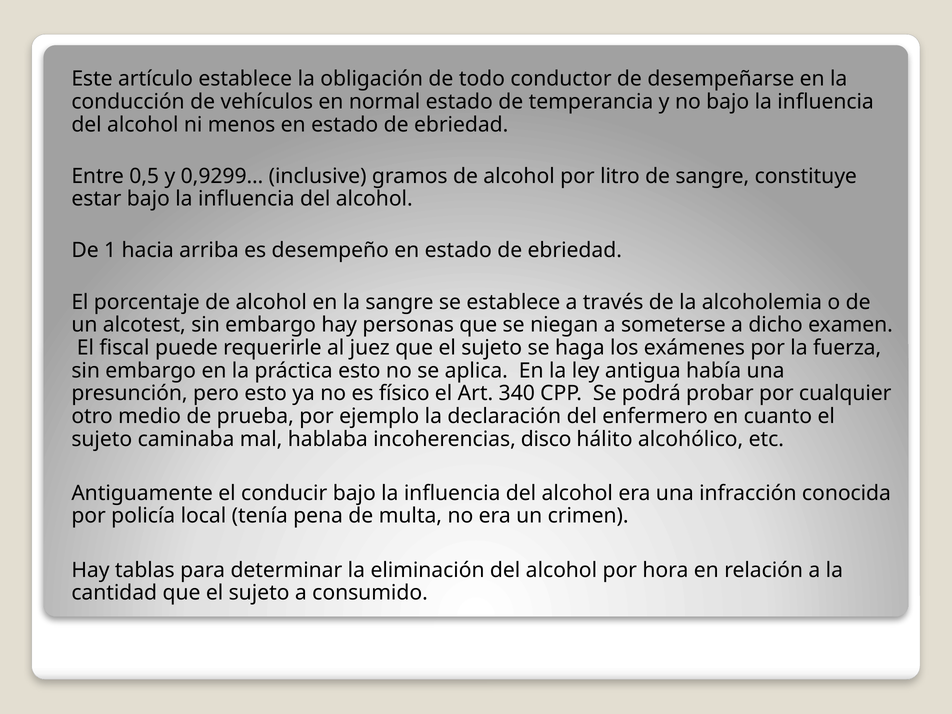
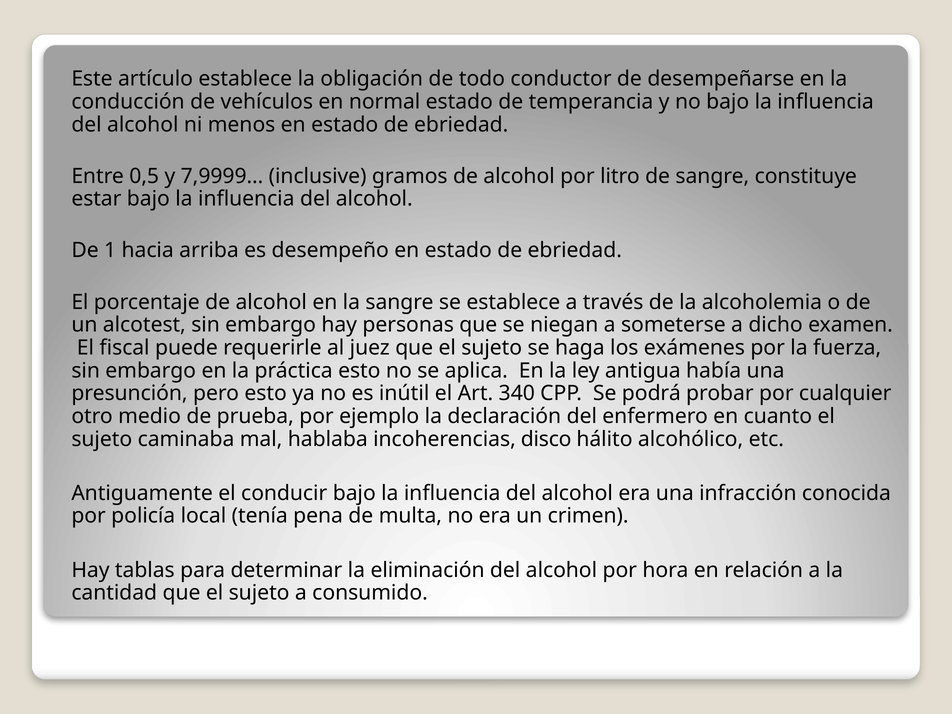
0,9299…: 0,9299… -> 7,9999… (222, 176)
físico: físico -> inútil (404, 393)
